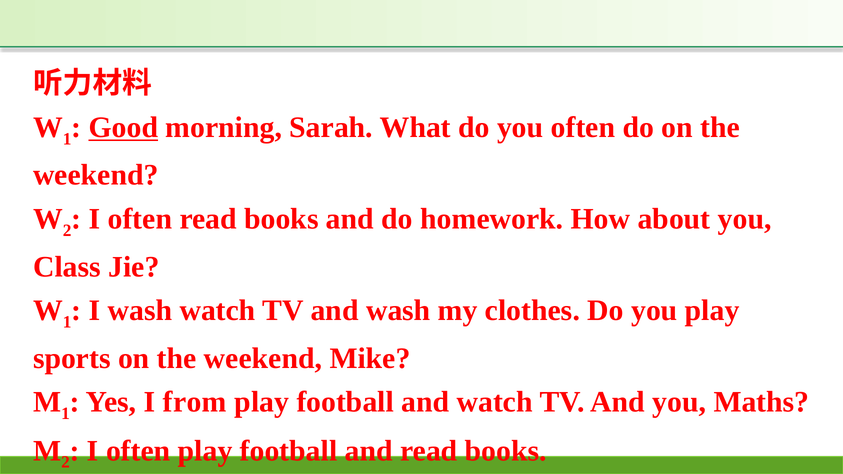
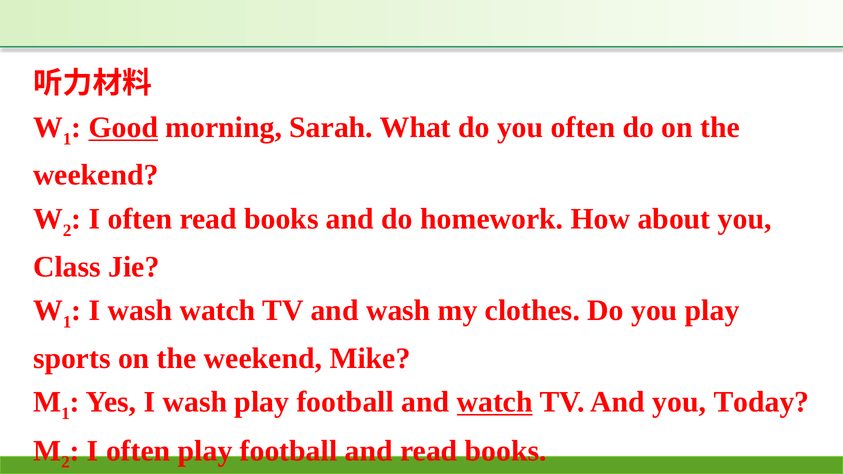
Yes I from: from -> wash (195, 402)
watch underline: none -> present (495, 402)
Maths: Maths -> Today (761, 402)
